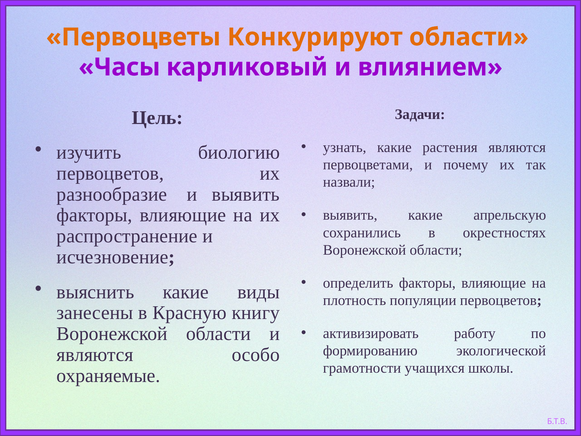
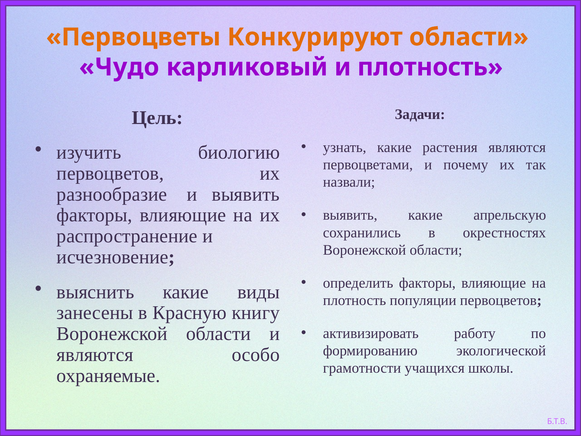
Часы: Часы -> Чудо (119, 67)
и влиянием: влиянием -> плотность (430, 67)
